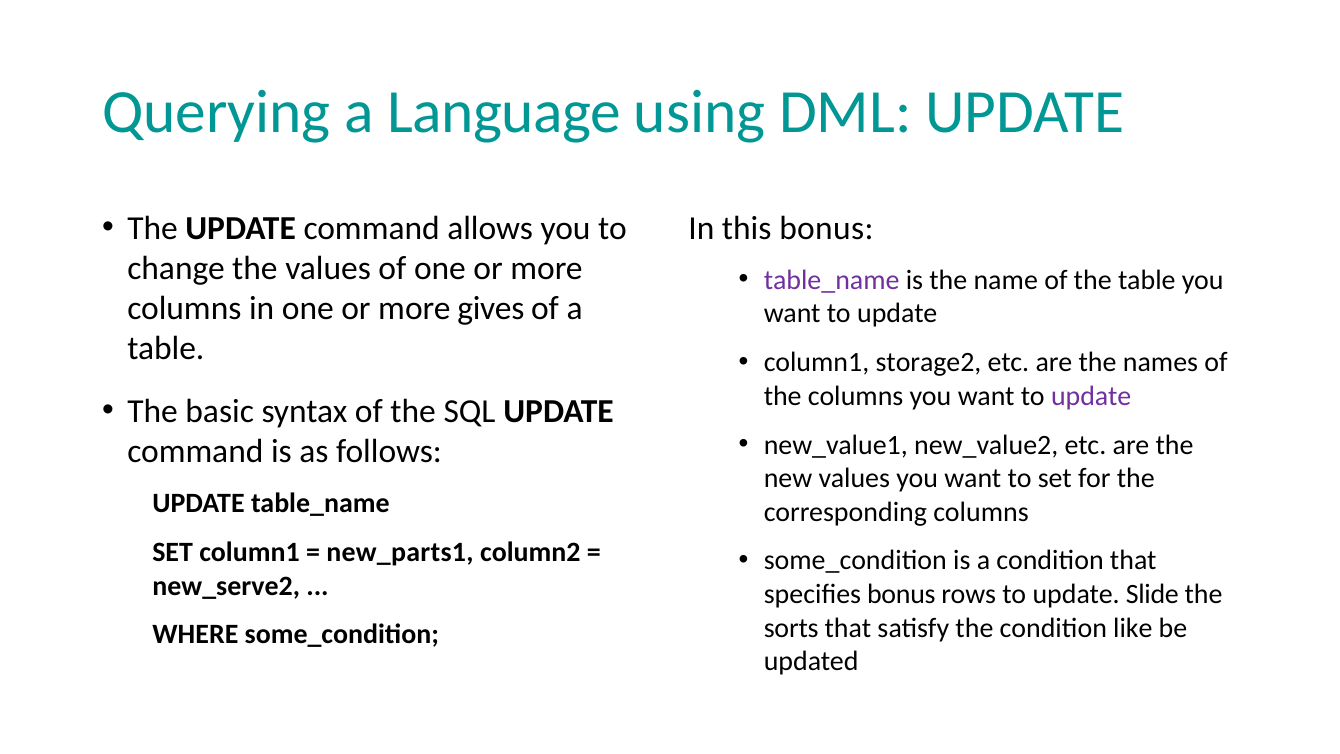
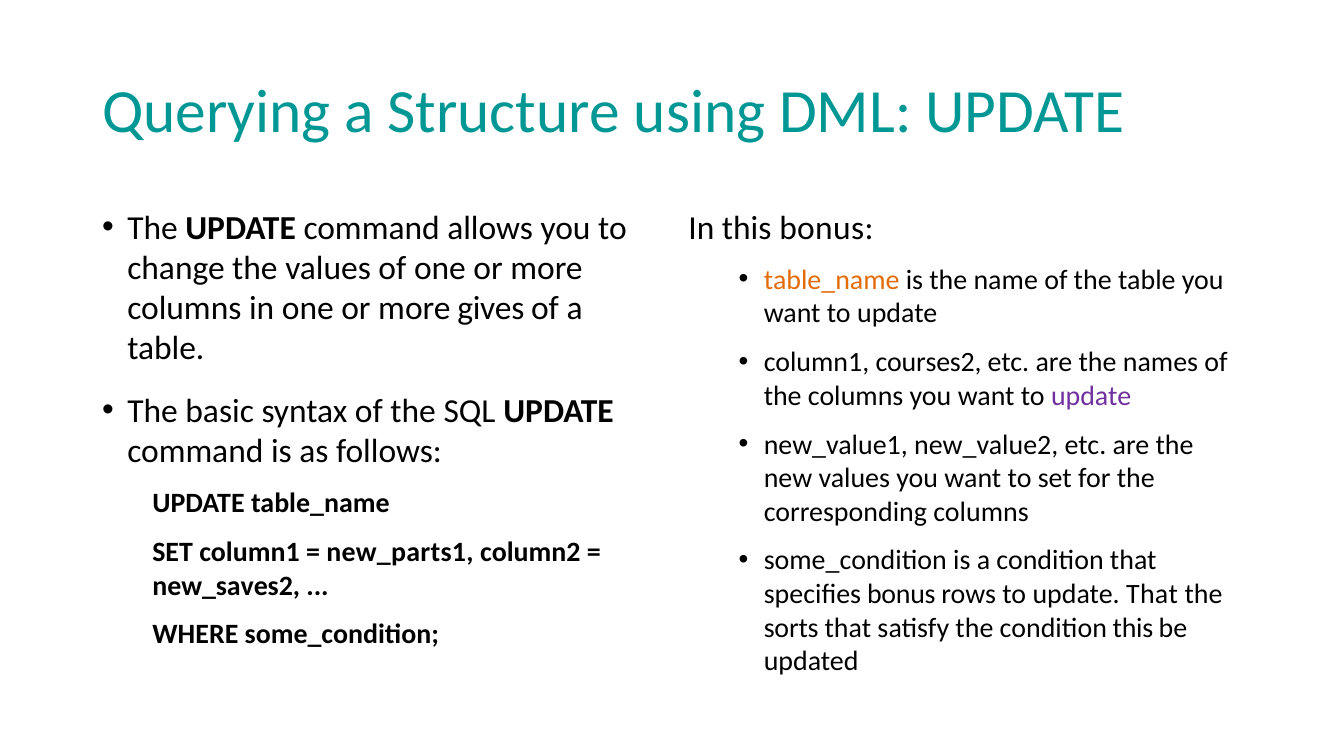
Language: Language -> Structure (504, 113)
table_name colour: purple -> orange (832, 280)
storage2: storage2 -> courses2 (929, 362)
new_serve2: new_serve2 -> new_saves2 (226, 586)
update Slide: Slide -> That (1152, 594)
condition like: like -> this (1133, 628)
